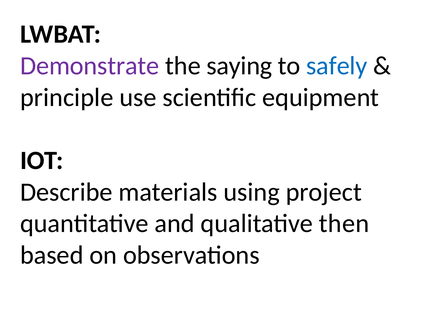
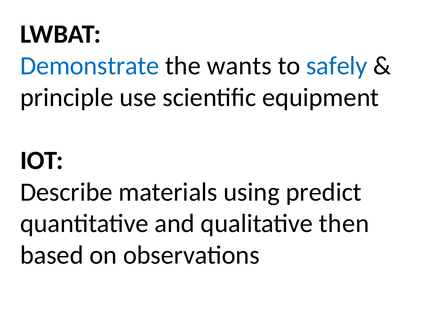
Demonstrate colour: purple -> blue (90, 66)
saying: saying -> wants (239, 66)
project: project -> predict (324, 192)
